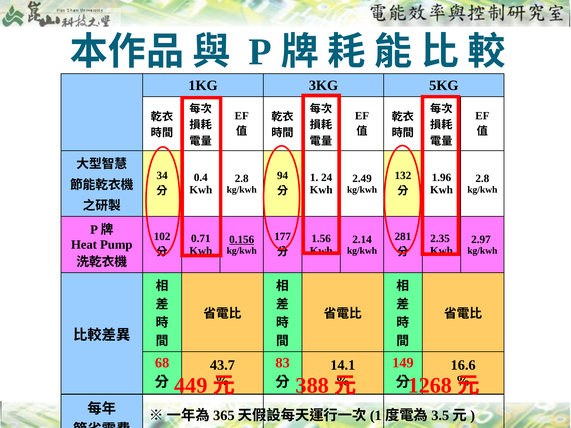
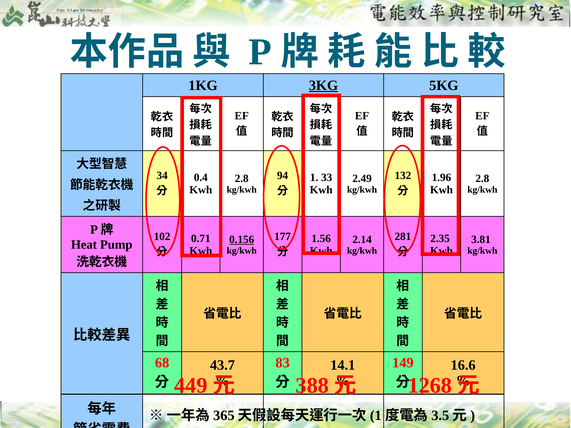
3KG underline: none -> present (324, 85)
24: 24 -> 33 (327, 178)
2.97: 2.97 -> 3.81 (481, 240)
